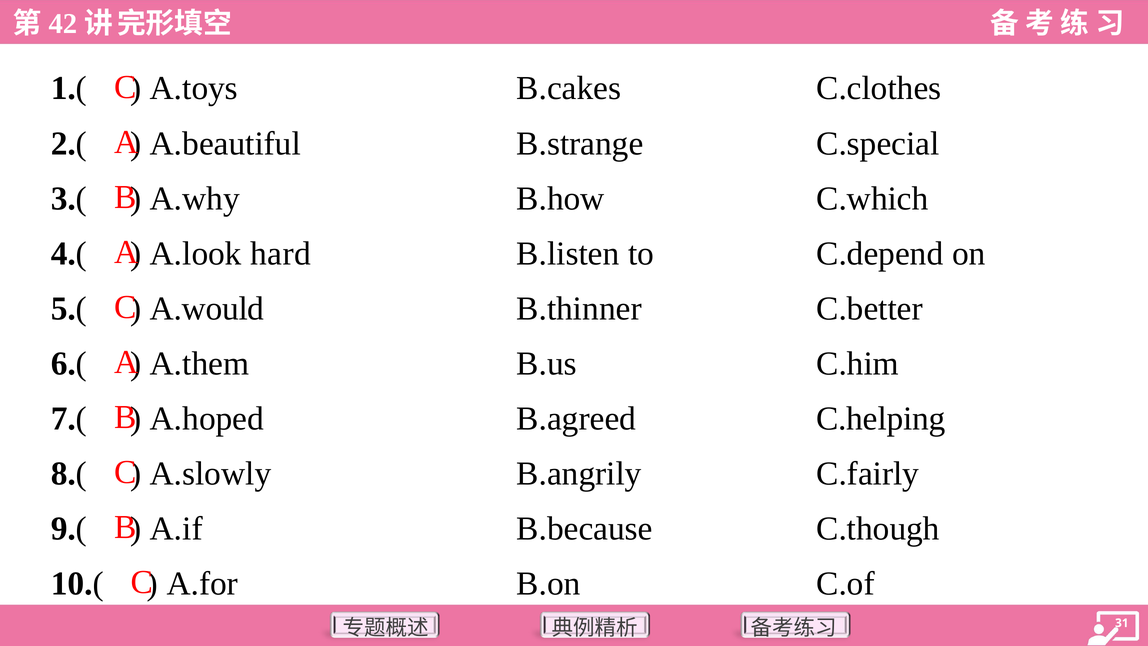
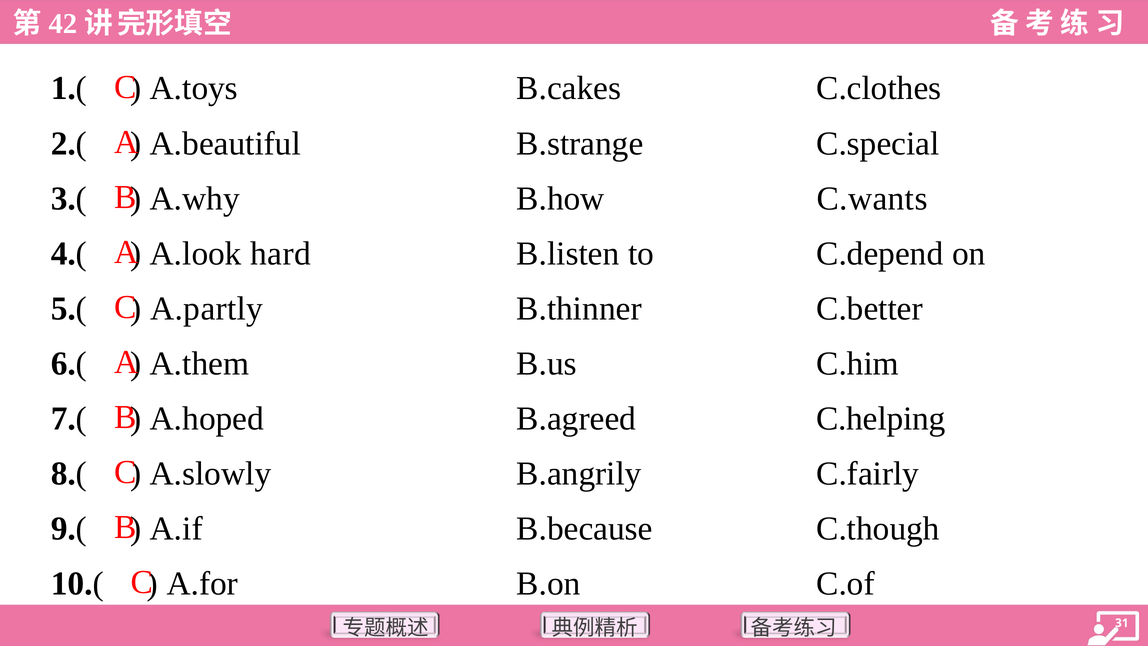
C.which: C.which -> C.wants (872, 198)
A.would: A.would -> A.partly (207, 308)
